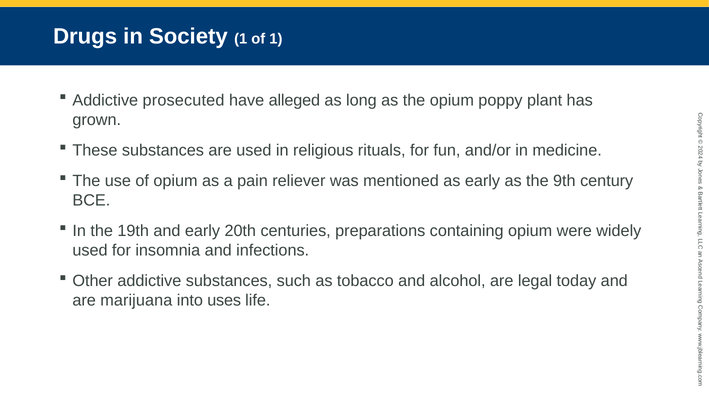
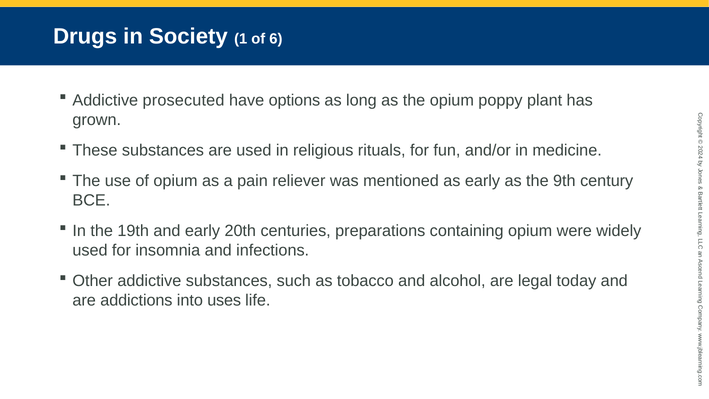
of 1: 1 -> 6 (276, 39)
alleged: alleged -> options (294, 100)
marijuana: marijuana -> addictions (136, 300)
